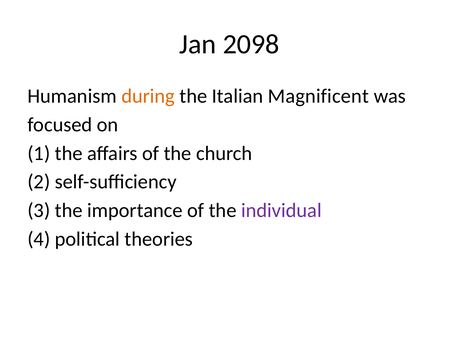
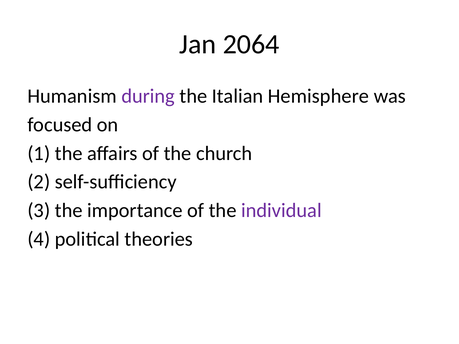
2098: 2098 -> 2064 (251, 44)
during colour: orange -> purple (148, 96)
Magnificent: Magnificent -> Hemisphere (318, 96)
